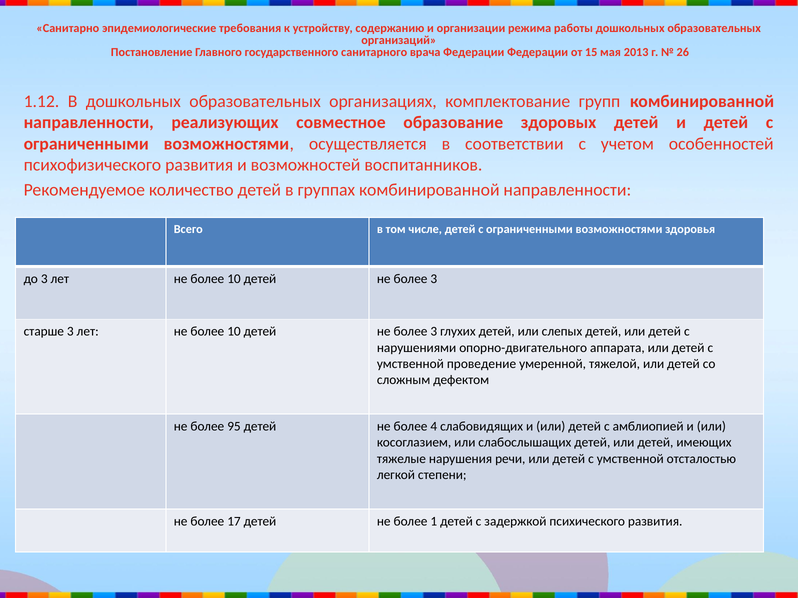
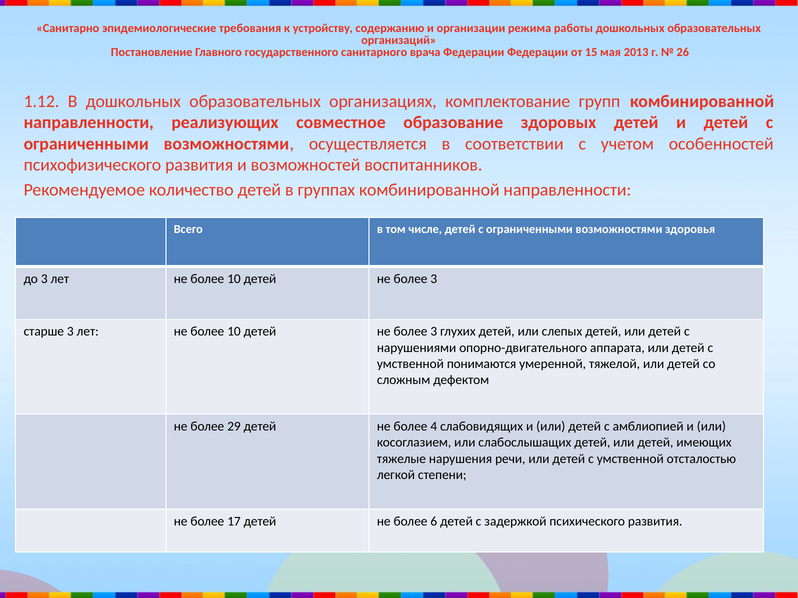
проведение: проведение -> понимаются (482, 364)
95: 95 -> 29 (234, 427)
1: 1 -> 6 (434, 522)
